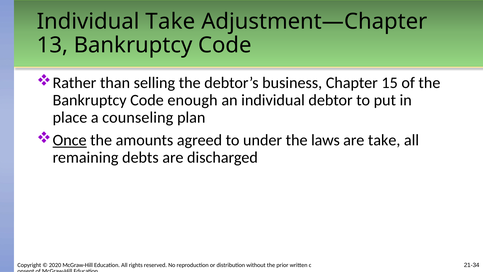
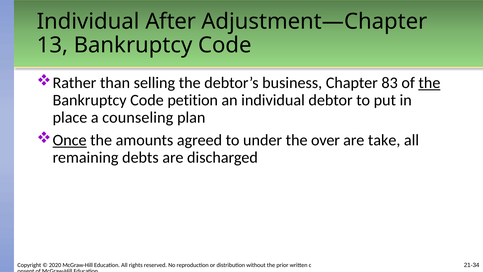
Individual Take: Take -> After (171, 21)
15: 15 -> 83 (390, 83)
the underline: none -> present (429, 83)
enough: enough -> petition (193, 100)
laws: laws -> over (325, 140)
